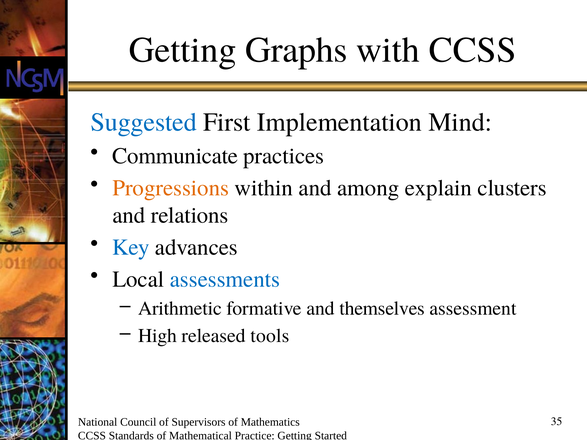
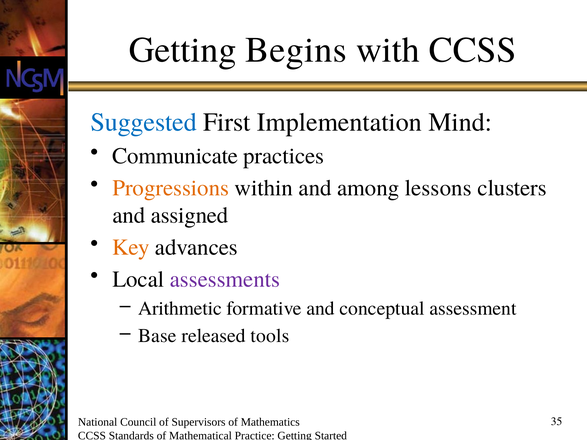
Graphs: Graphs -> Begins (296, 50)
explain: explain -> lessons (438, 188)
relations: relations -> assigned (190, 216)
Key colour: blue -> orange (131, 248)
assessments colour: blue -> purple (225, 279)
themselves: themselves -> conceptual (382, 309)
High: High -> Base (157, 336)
